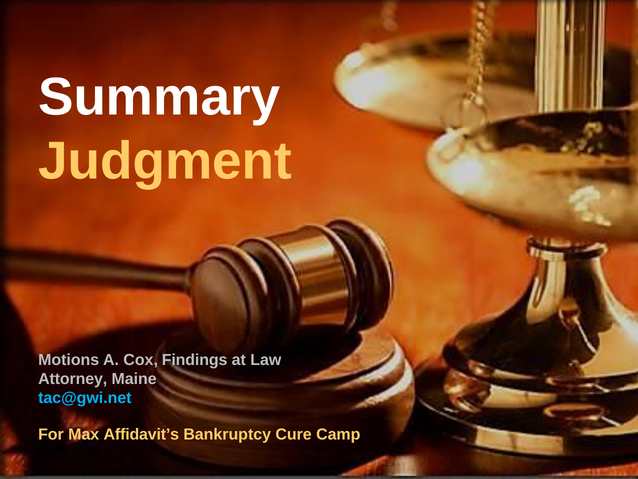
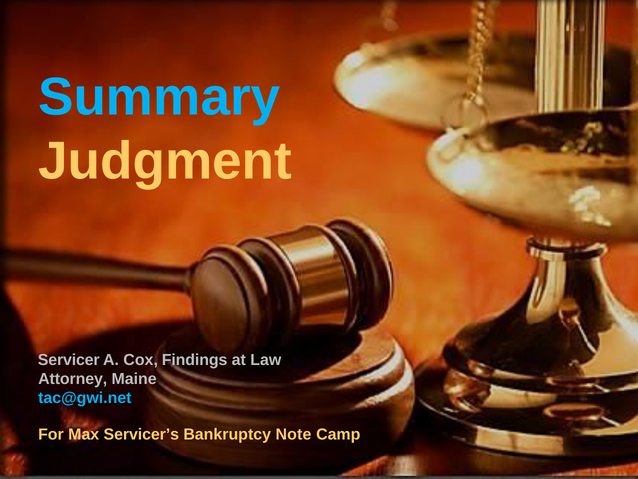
Summary colour: white -> light blue (159, 97)
Motions: Motions -> Servicer (69, 359)
Affidavit’s: Affidavit’s -> Servicer’s (141, 434)
Cure: Cure -> Note (293, 434)
